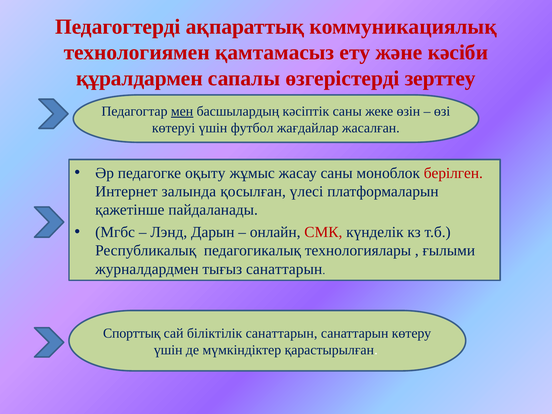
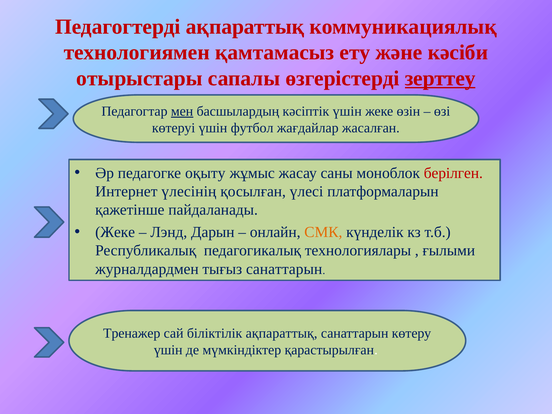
құралдармен: құралдармен -> отырыстары (139, 78)
зерттеу underline: none -> present (440, 78)
кәсіптік саны: саны -> үшін (347, 111)
залында: залында -> үлесінің (189, 191)
Мгбс: Мгбс -> Жеке (115, 232)
СМК colour: red -> orange (323, 232)
Спорттық: Спорттық -> Тренажер (132, 333)
біліктілік санаттарын: санаттарын -> ақпараттық (282, 333)
